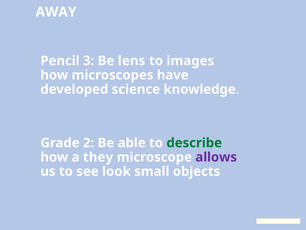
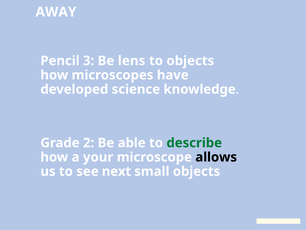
to images: images -> objects (190, 61)
they: they -> your (98, 157)
allows colour: purple -> black (216, 157)
look: look -> next (116, 171)
